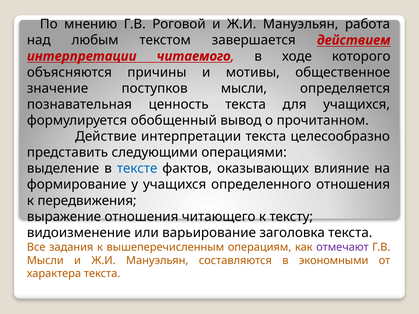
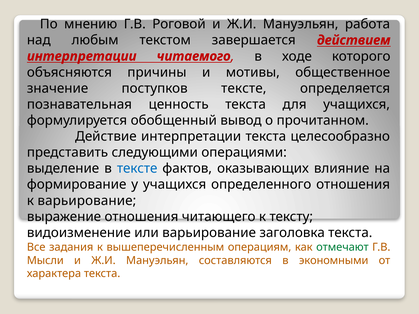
поступков мысли: мысли -> тексте (244, 88)
к передвижения: передвижения -> варьирование (87, 201)
отмечают colour: purple -> green (342, 247)
